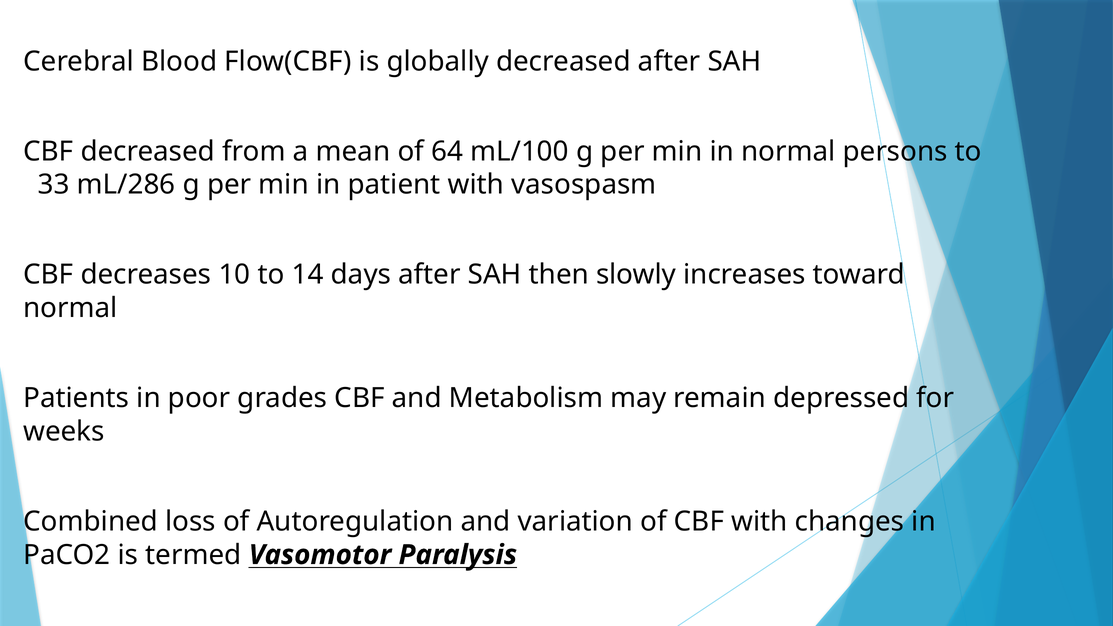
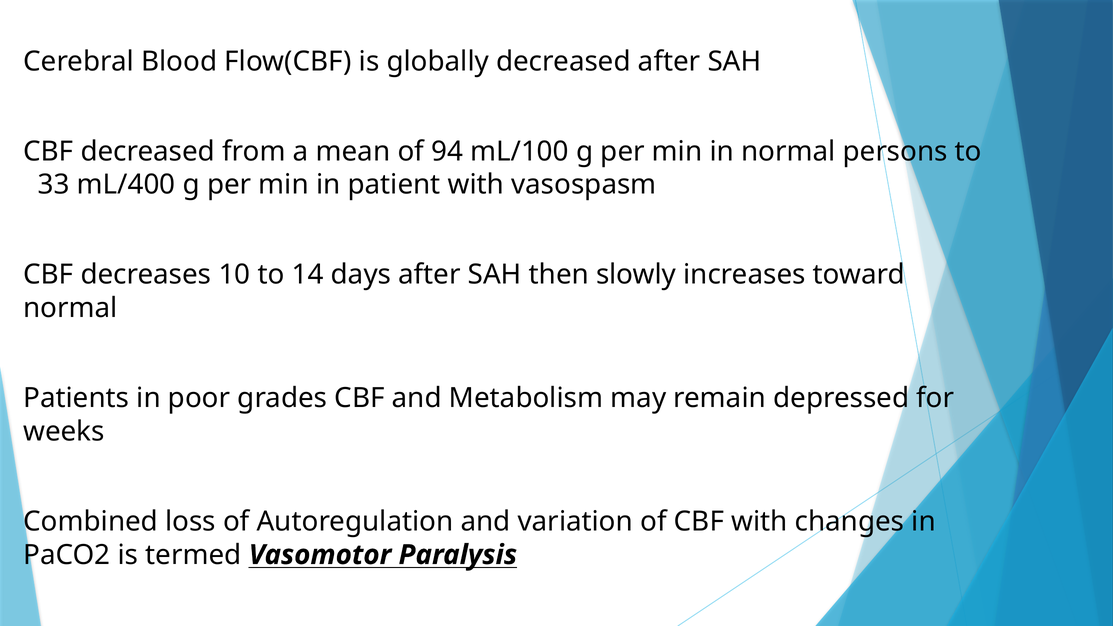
64: 64 -> 94 (447, 151)
mL/286: mL/286 -> mL/400 (126, 185)
